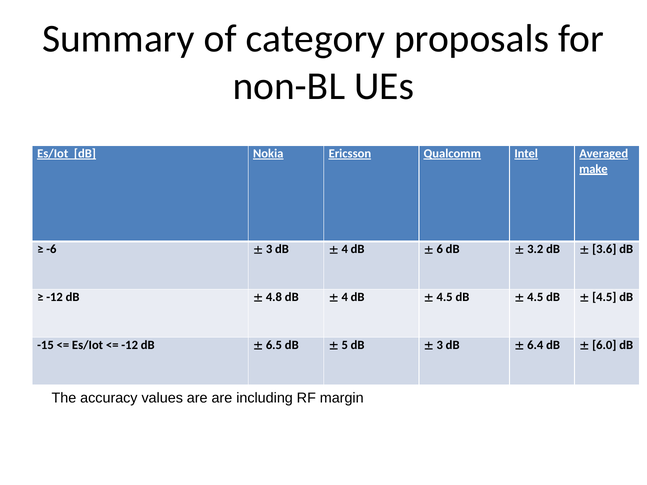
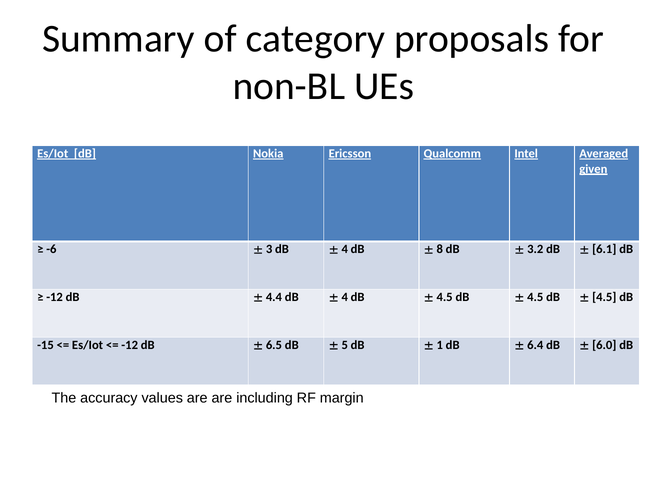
make: make -> given (593, 169)
6: 6 -> 8 (440, 249)
3.6: 3.6 -> 6.1 (604, 249)
4.8: 4.8 -> 4.4 (274, 297)
3: 3 -> 1 (440, 345)
